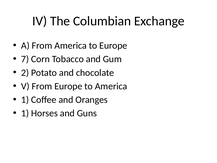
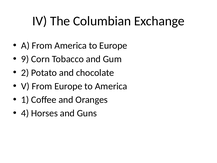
7: 7 -> 9 (25, 59)
1: 1 -> 4 (25, 113)
